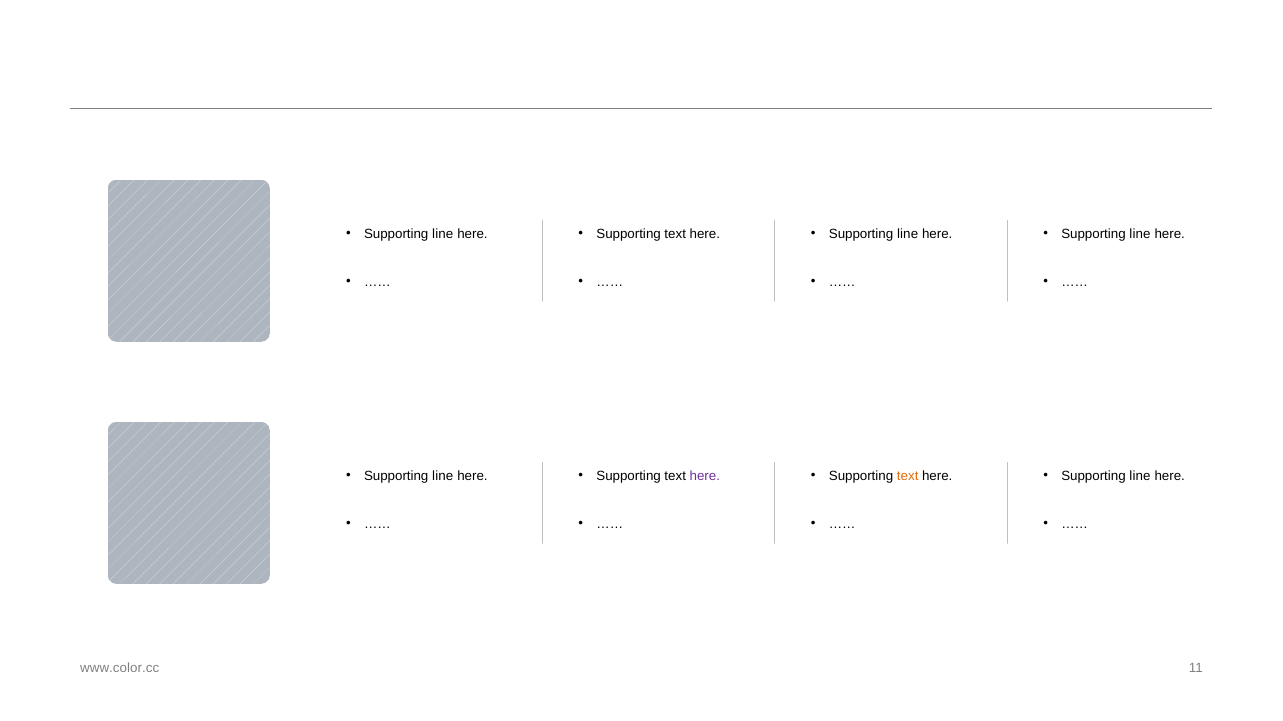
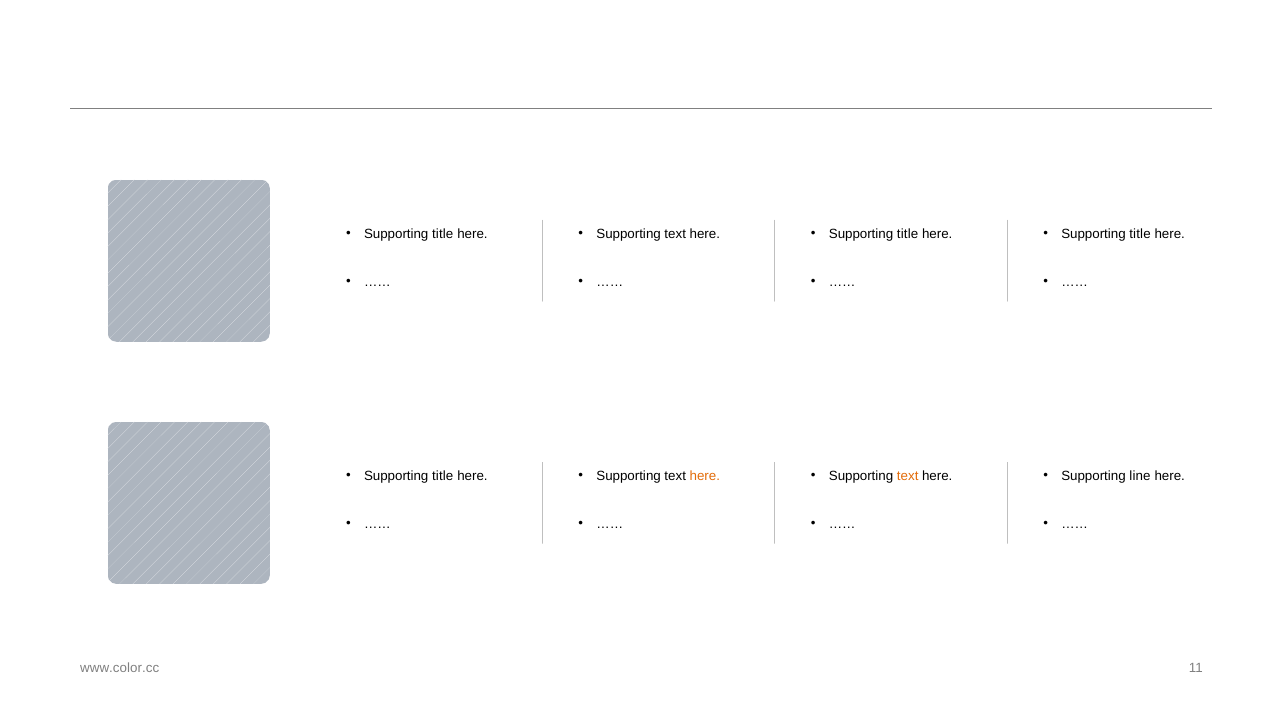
line: line -> title (443, 234)
line: line -> title (908, 234)
line: line -> title (1140, 234)
line: line -> title (443, 477)
here colour: purple -> orange (705, 477)
